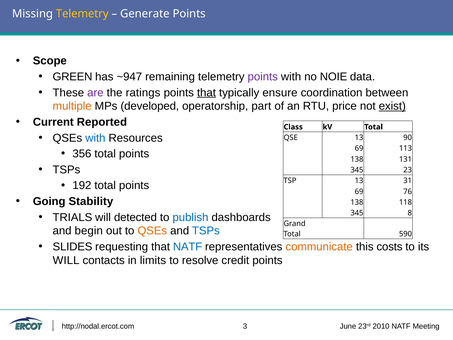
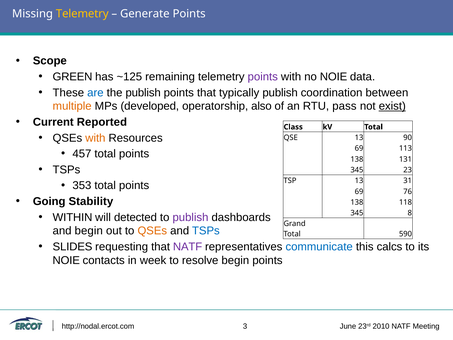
~947: ~947 -> ~125 (129, 77)
are colour: purple -> blue (95, 93)
the ratings: ratings -> publish (143, 93)
that underline: present -> none (206, 93)
typically ensure: ensure -> publish (280, 93)
part: part -> also (261, 106)
price: price -> pass (344, 106)
with colour: blue -> orange (95, 138)
356: 356 -> 457 (82, 154)
192: 192 -> 353 (82, 185)
TRIALS: TRIALS -> WITHIN (73, 217)
publish colour: blue -> purple (190, 217)
NATF colour: blue -> purple (188, 247)
communicate colour: orange -> blue (319, 247)
costs: costs -> calcs (389, 247)
WILL: WILL -> NOIE (66, 260)
limits: limits -> week (153, 260)
resolve credit: credit -> begin (235, 260)
